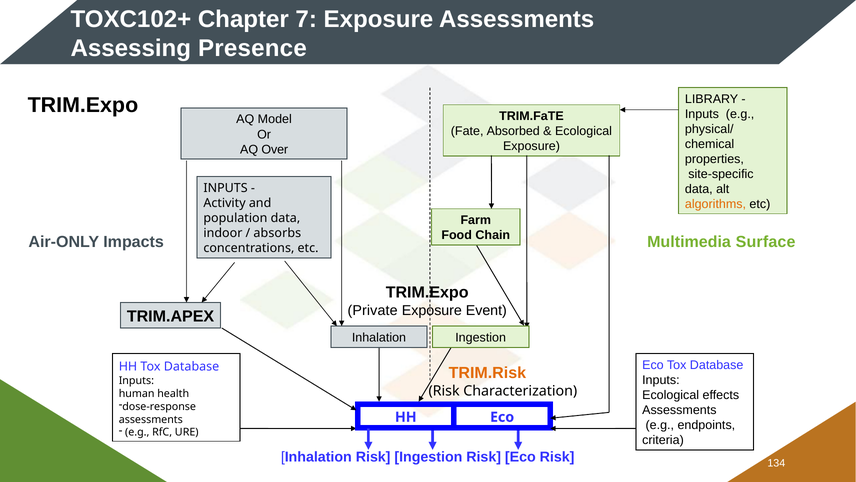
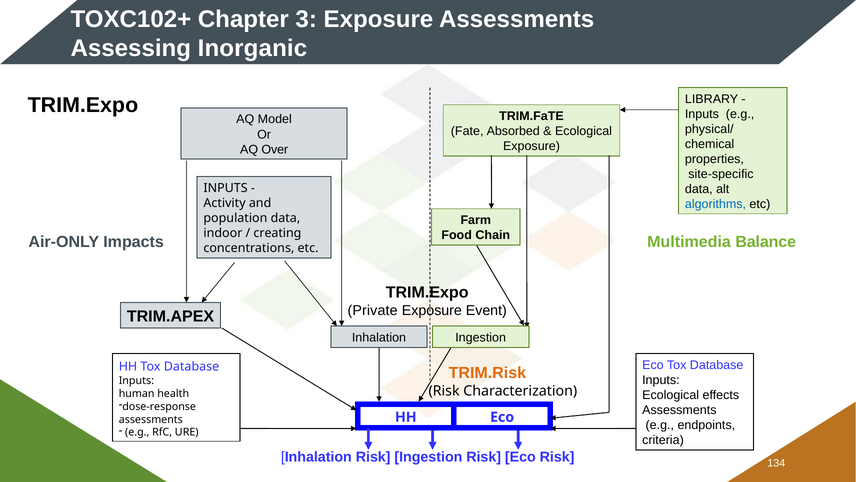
7: 7 -> 3 (306, 19)
Presence: Presence -> Inorganic (252, 48)
algorithms colour: orange -> blue (715, 204)
absorbs: absorbs -> creating (277, 233)
Surface: Surface -> Balance (766, 241)
